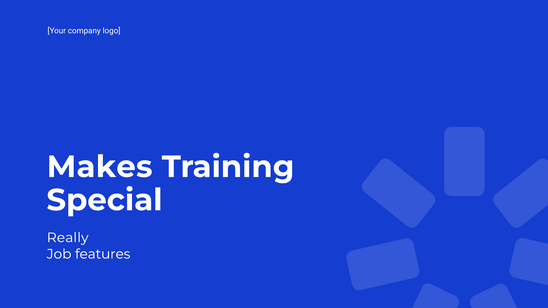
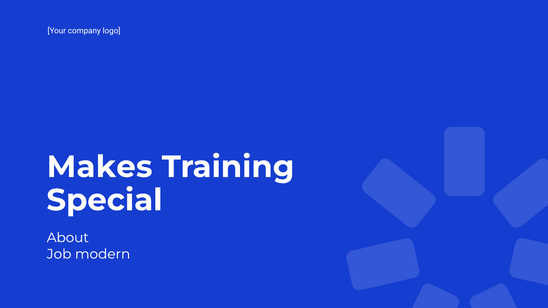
Really: Really -> About (68, 238)
features: features -> modern (103, 254)
